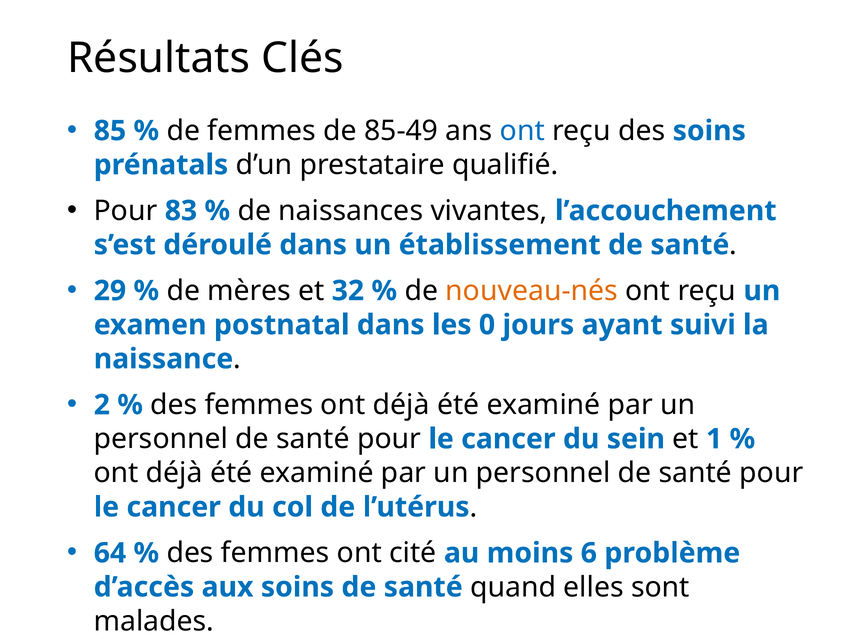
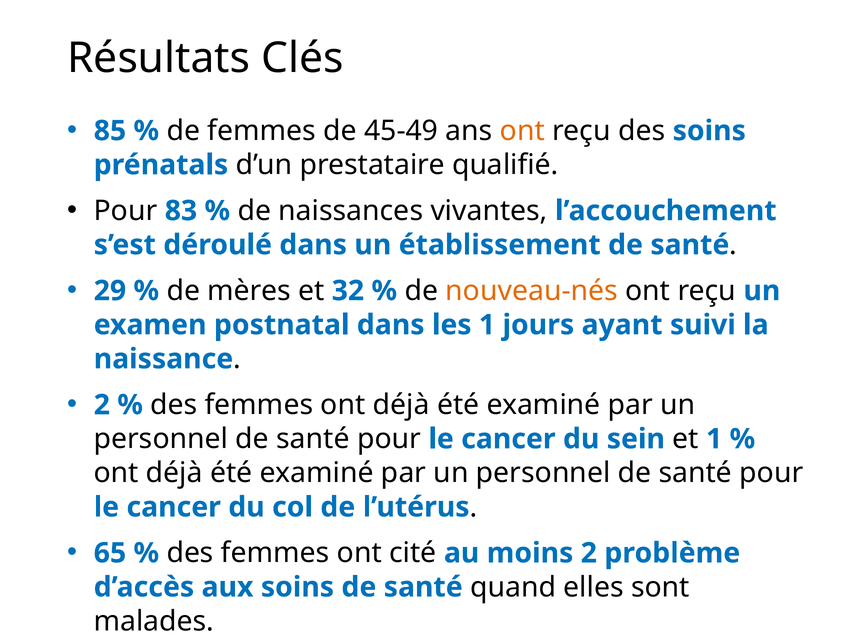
85-49: 85-49 -> 45-49 (401, 131)
ont colour: blue -> orange (522, 131)
les 0: 0 -> 1 (487, 325)
64: 64 -> 65 (110, 553)
moins 6: 6 -> 2 (589, 553)
